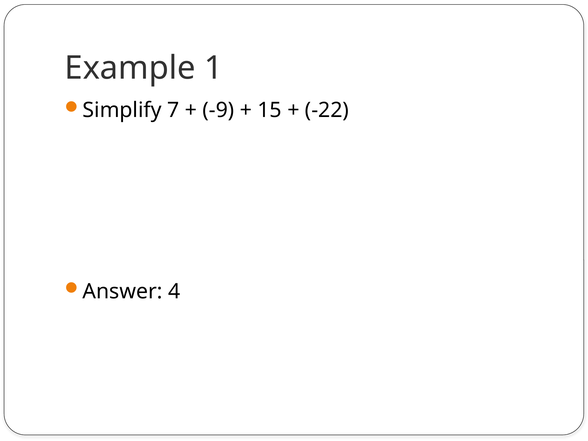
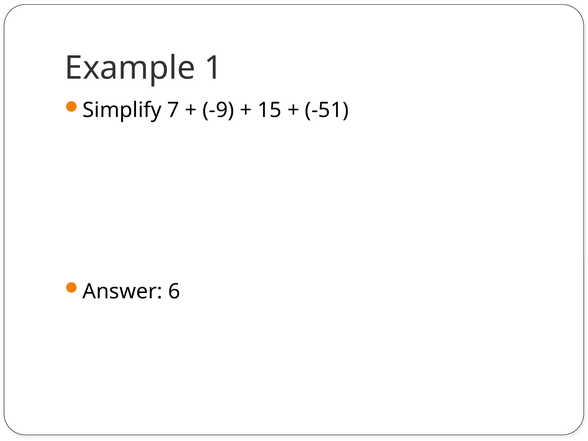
-22: -22 -> -51 (327, 110)
4: 4 -> 6 (174, 291)
